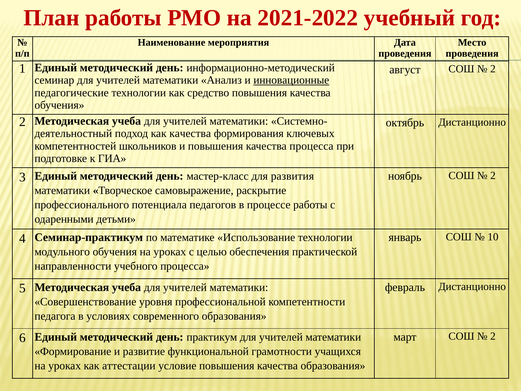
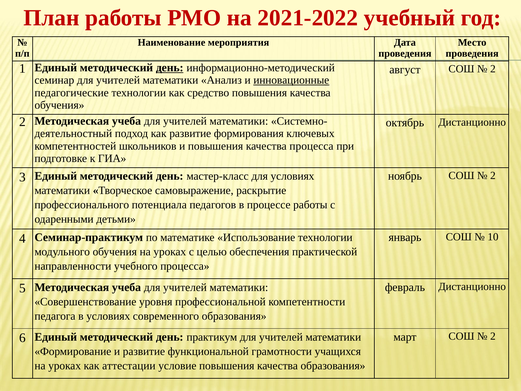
день underline: none -> present (170, 68)
как качества: качества -> развитие (190, 133)
для развития: развития -> условиях (292, 176)
